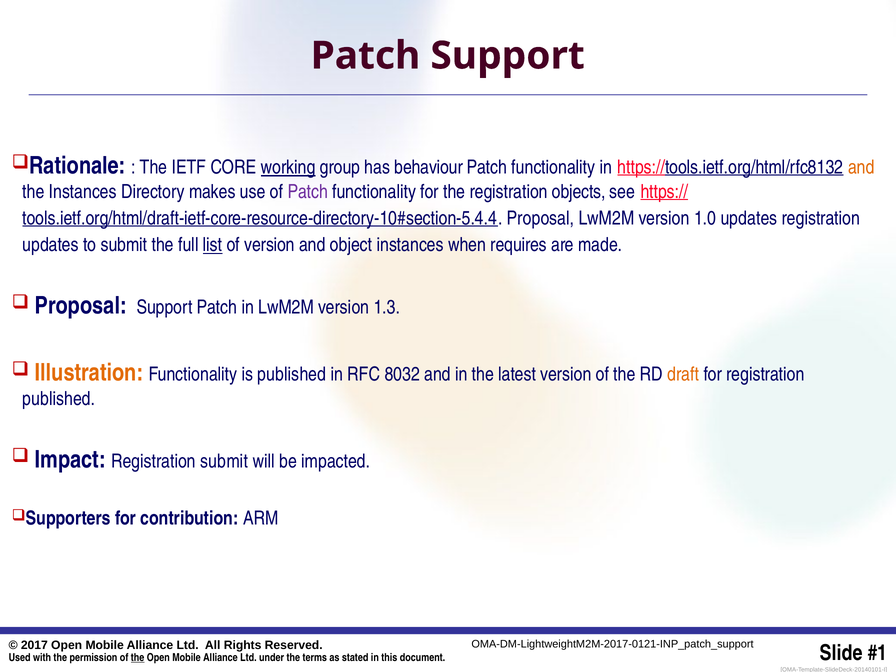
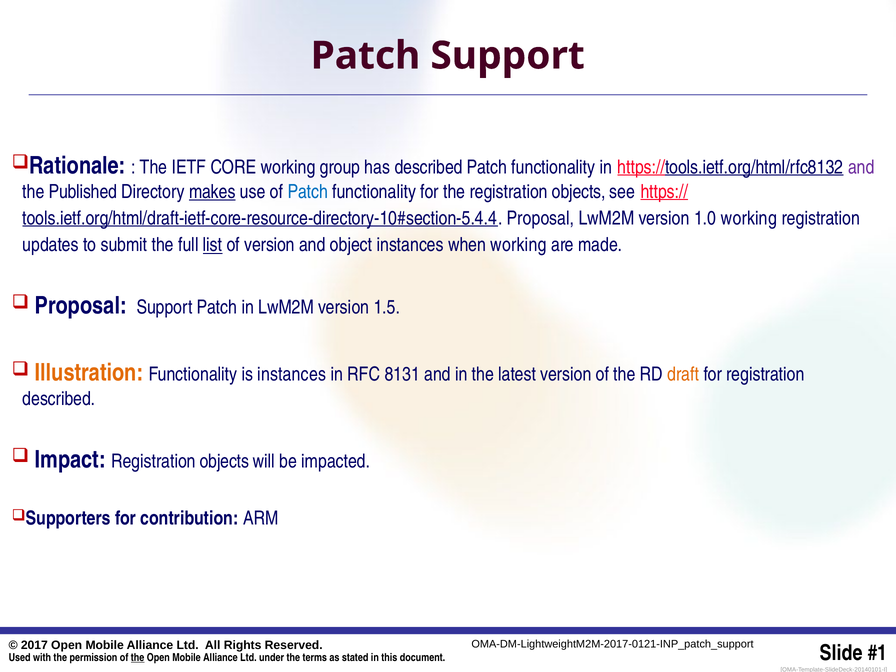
working underline: present -> none (288, 167)
has behaviour: behaviour -> described (429, 167)
and colour: orange -> purple (861, 167)
the Instances: Instances -> Published (83, 192)
makes underline: none -> present (212, 192)
Patch colour: purple -> blue (308, 192)
1.0 updates: updates -> working (749, 218)
when requires: requires -> working (519, 245)
1.3: 1.3 -> 1.5 (387, 308)
is published: published -> instances (292, 374)
8032: 8032 -> 8131 (402, 374)
published: published -> described (59, 399)
Impact Registration submit: submit -> objects (224, 461)
